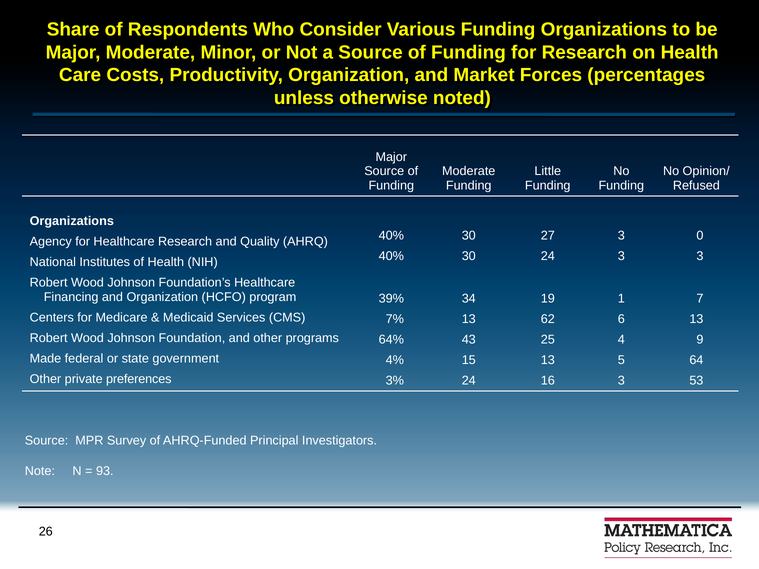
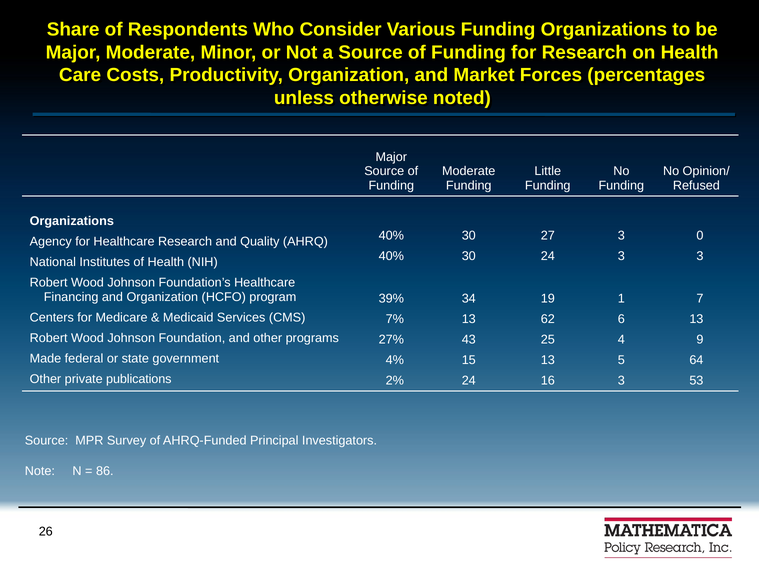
64%: 64% -> 27% (391, 340)
preferences: preferences -> publications (139, 379)
3%: 3% -> 2% (395, 381)
93: 93 -> 86 (105, 471)
